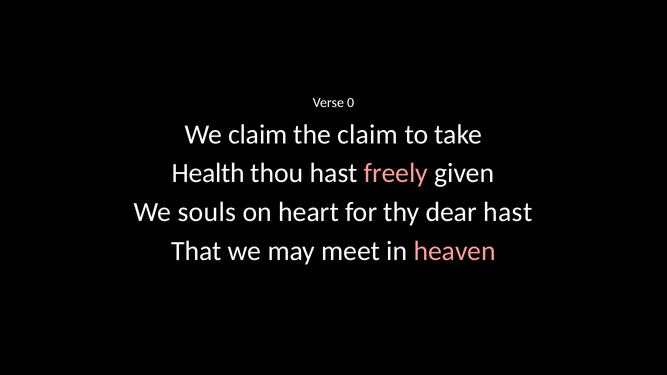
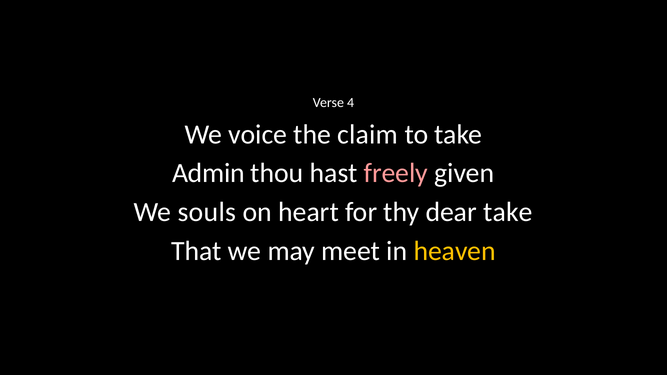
0: 0 -> 4 (351, 103)
We claim: claim -> voice (258, 134)
Health: Health -> Admin (208, 173)
dear hast: hast -> take (508, 212)
heaven colour: pink -> yellow (455, 251)
